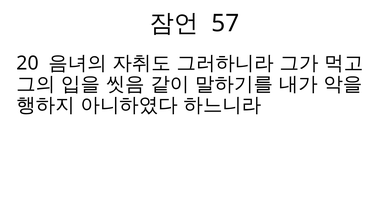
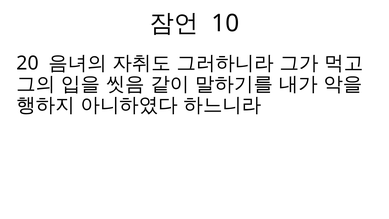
57: 57 -> 10 (225, 23)
